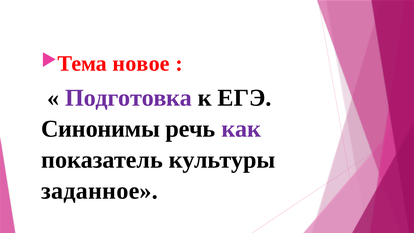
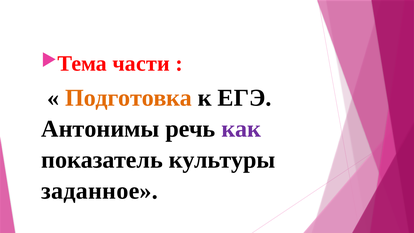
новое: новое -> части (141, 63)
Подготовка colour: purple -> orange (129, 98)
Синонимы: Синонимы -> Антонимы (100, 129)
